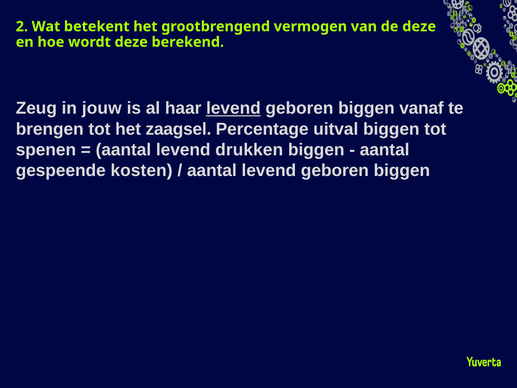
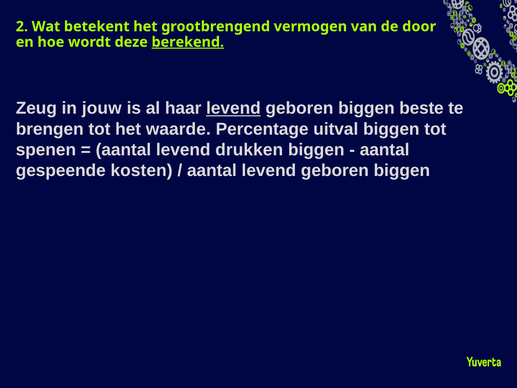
de deze: deze -> door (419, 27)
berekend underline: none -> present (188, 42)
vanaf: vanaf -> beste (421, 108)
zaagsel: zaagsel -> waarde (178, 129)
